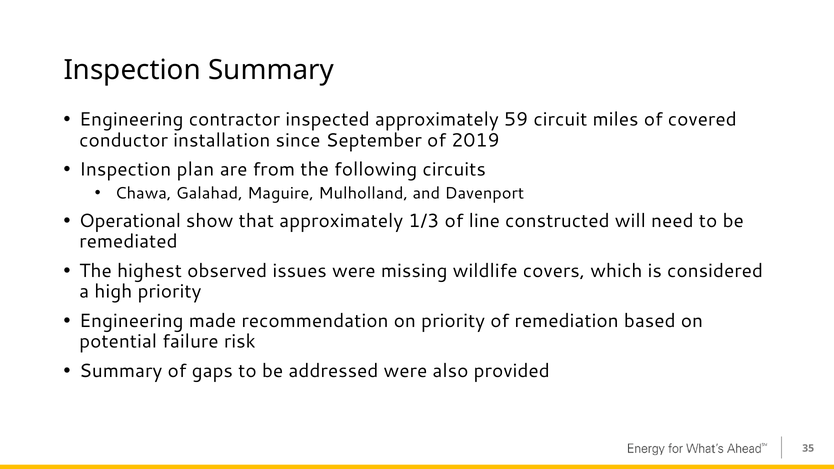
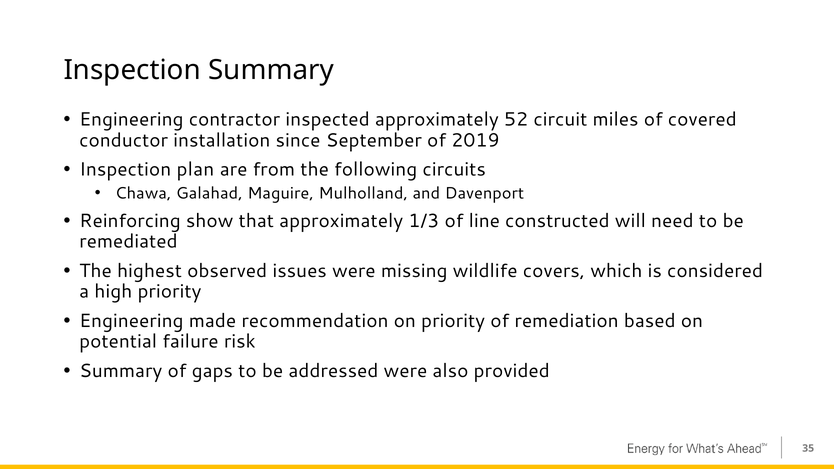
59: 59 -> 52 (516, 120)
Operational: Operational -> Reinforcing (130, 221)
